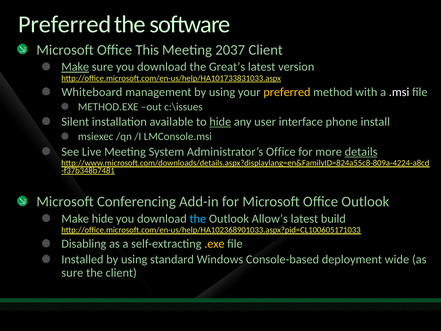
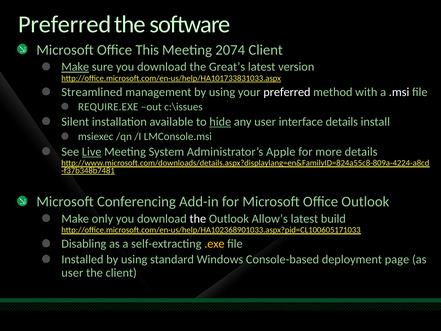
2037: 2037 -> 2074 (230, 50)
Whiteboard: Whiteboard -> Streamlined (92, 92)
preferred colour: yellow -> white (287, 92)
METHOD.EXE: METHOD.EXE -> REQUIRE.EXE (108, 107)
interface phone: phone -> details (342, 122)
Live underline: none -> present (92, 152)
Administrator’s Office: Office -> Apple (281, 152)
details underline: present -> none (361, 152)
Make hide: hide -> only (102, 219)
the colour: light blue -> white (198, 219)
wide: wide -> page (397, 259)
sure: sure -> user (72, 273)
